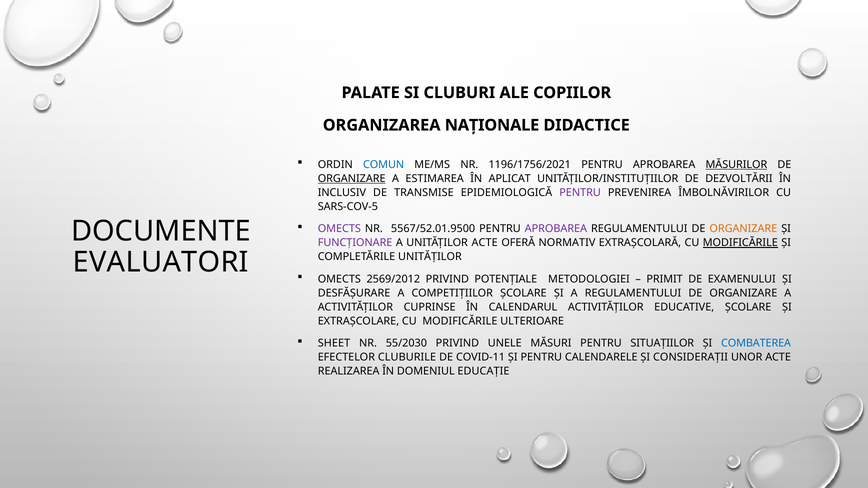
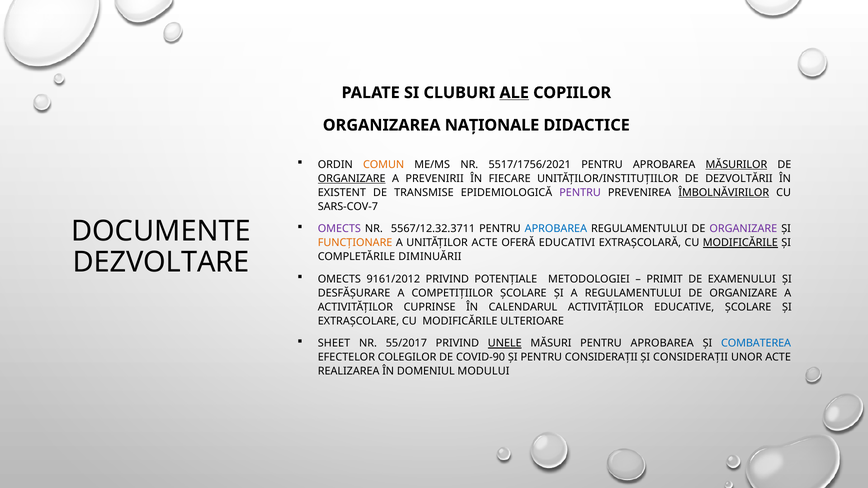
ALE underline: none -> present (514, 93)
COMUN colour: blue -> orange (384, 165)
1196/1756/2021: 1196/1756/2021 -> 5517/1756/2021 (530, 165)
ESTIMAREA: ESTIMAREA -> PREVENIRII (435, 179)
APLICAT: APLICAT -> FIECARE (510, 179)
INCLUSIV: INCLUSIV -> EXISTENT (342, 193)
ÎMBOLNĂVIRILOR underline: none -> present (724, 193)
SARS-COV-5: SARS-COV-5 -> SARS-COV-7 (348, 207)
5567/52.01.9500: 5567/52.01.9500 -> 5567/12.32.3711 (433, 229)
APROBAREA colour: purple -> blue (556, 229)
ORGANIZARE colour: orange -> purple (743, 229)
FUNCȚIONARE colour: purple -> orange (355, 243)
NORMATIV: NORMATIV -> EDUCATIVI (567, 243)
COMPLETĂRILE UNITĂȚILOR: UNITĂȚILOR -> DIMINUĂRII (430, 257)
EVALUATORI: EVALUATORI -> DEZVOLTARE (161, 262)
2569/2012: 2569/2012 -> 9161/2012 (393, 279)
55/2030: 55/2030 -> 55/2017 (406, 343)
UNELE underline: none -> present (505, 343)
MĂSURI PENTRU SITUAȚIILOR: SITUAȚIILOR -> APROBAREA (662, 343)
CLUBURILE: CLUBURILE -> COLEGILOR (407, 358)
COVID-11: COVID-11 -> COVID-90 (481, 358)
PENTRU CALENDARELE: CALENDARELE -> CONSIDERAȚII (601, 358)
EDUCAȚIE: EDUCAȚIE -> MODULUI (483, 372)
